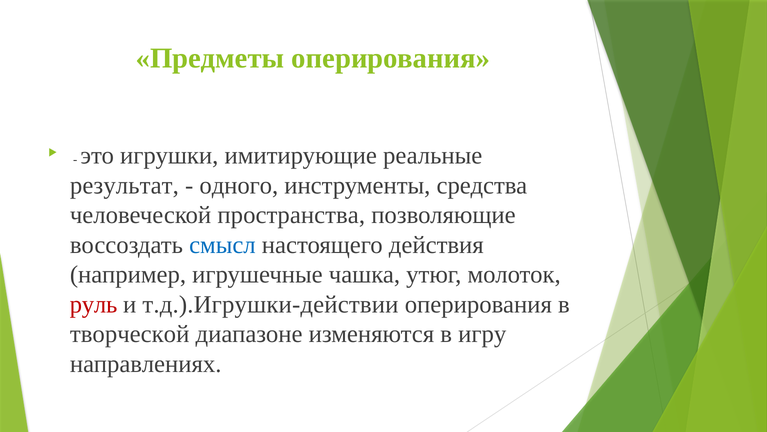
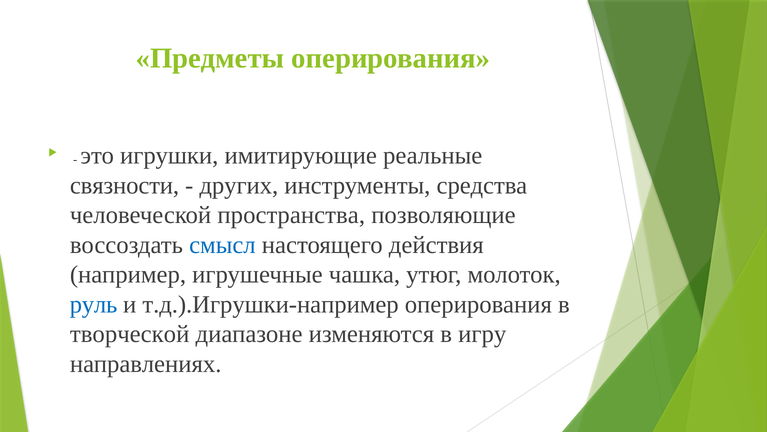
результат: результат -> связности (125, 185)
одного: одного -> других (239, 185)
руль colour: red -> blue (94, 304)
т.д.).Игрушки-действии: т.д.).Игрушки-действии -> т.д.).Игрушки-например (271, 304)
